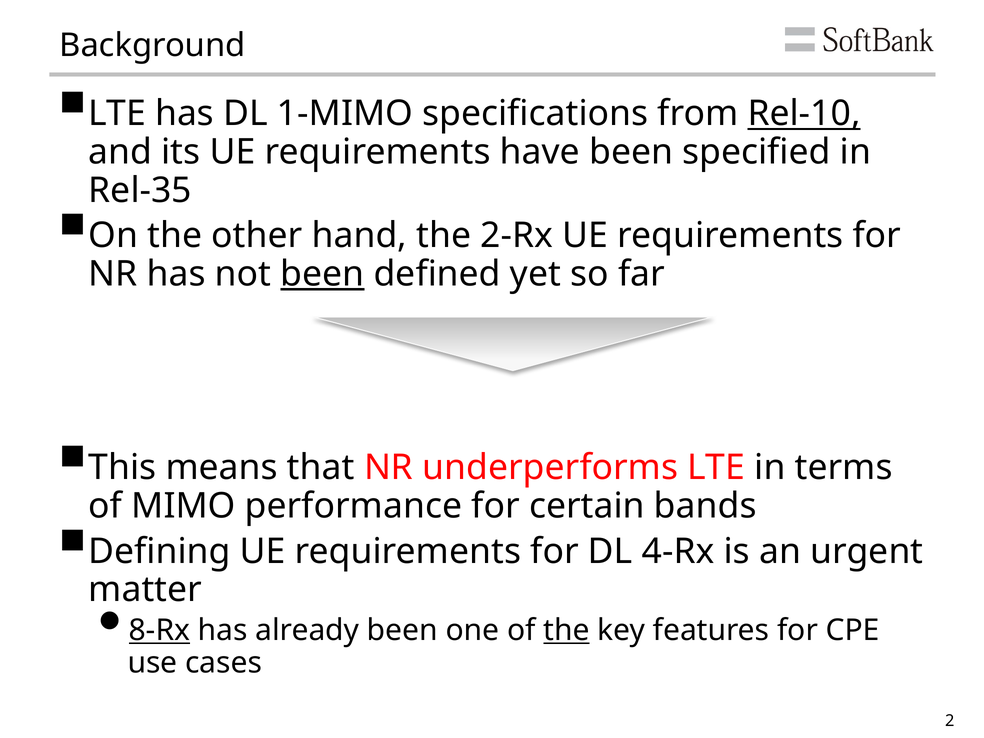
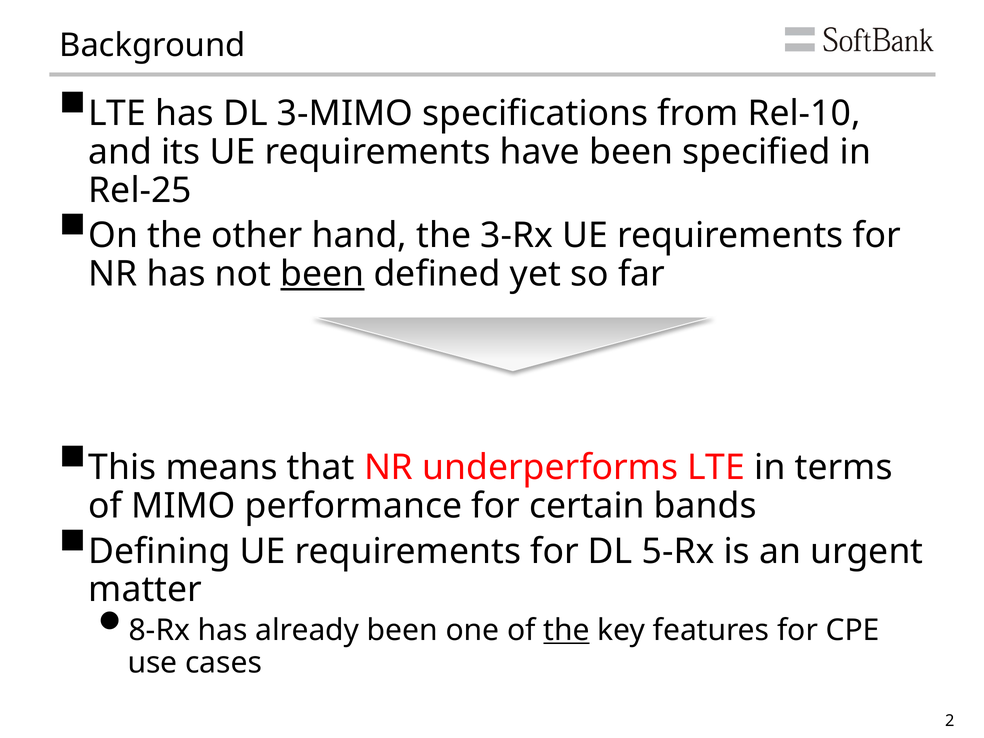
1-MIMO: 1-MIMO -> 3-MIMO (345, 114)
Rel-10 underline: present -> none (804, 114)
Rel-35: Rel-35 -> Rel-25 (140, 190)
2-Rx: 2-Rx -> 3-Rx (517, 236)
4-Rx: 4-Rx -> 5-Rx (678, 551)
8-Rx underline: present -> none (159, 630)
